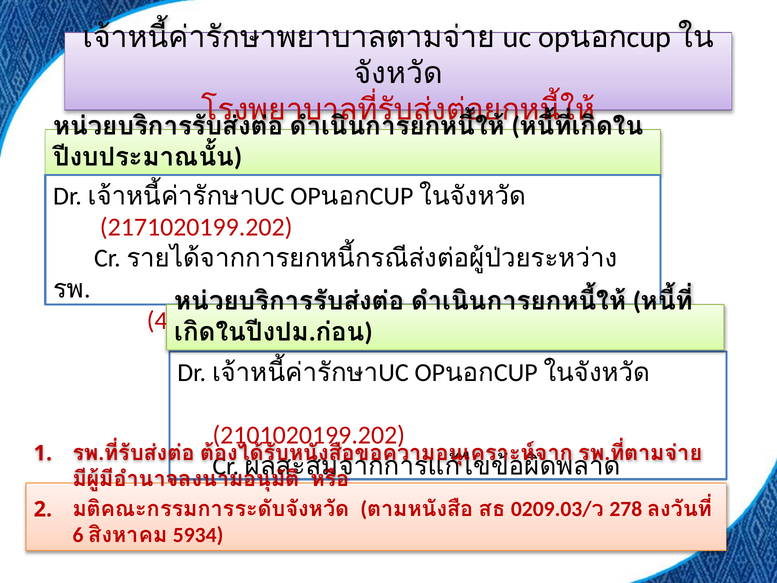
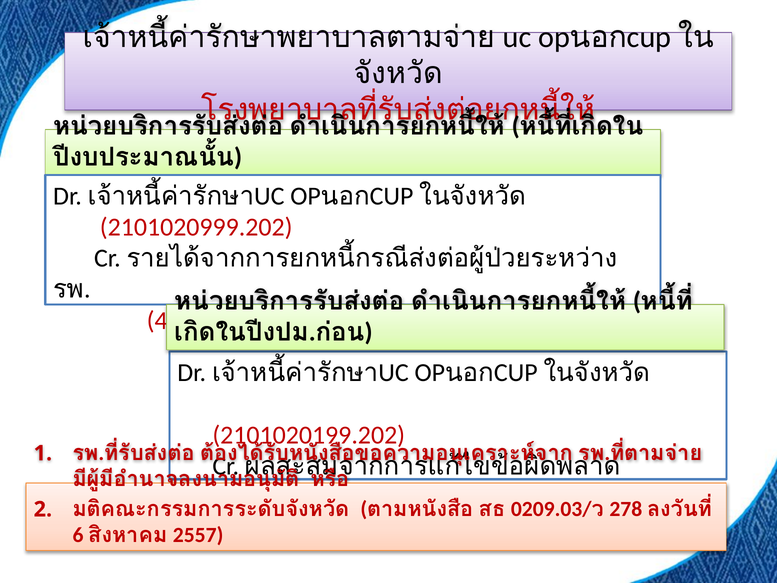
2171020199.202: 2171020199.202 -> 2101020999.202 (196, 227)
5934: 5934 -> 2557 (198, 535)
